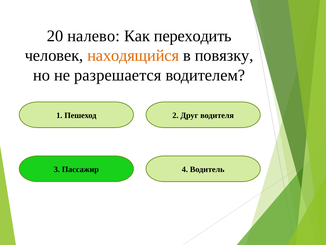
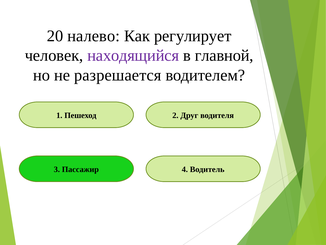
переходить: переходить -> регулирует (193, 36)
находящийся colour: orange -> purple (133, 55)
повязку: повязку -> главной (224, 55)
